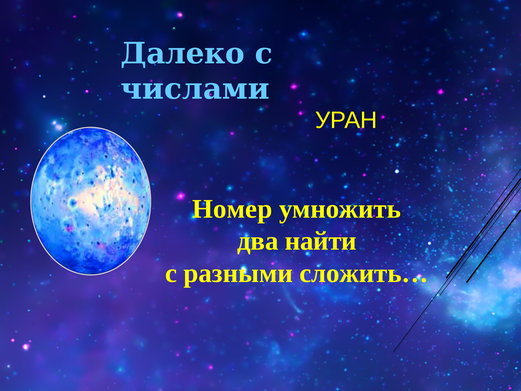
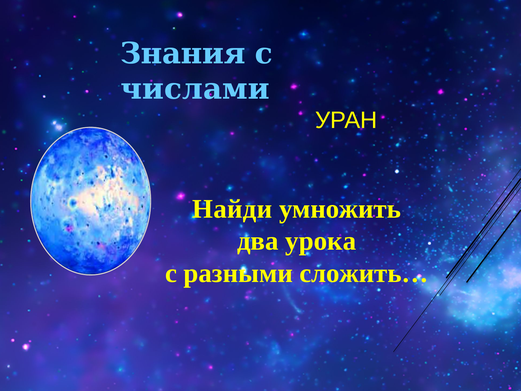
Далеко: Далеко -> Знания (183, 54)
Номер: Номер -> Найди (232, 209)
найти: найти -> урока (321, 241)
